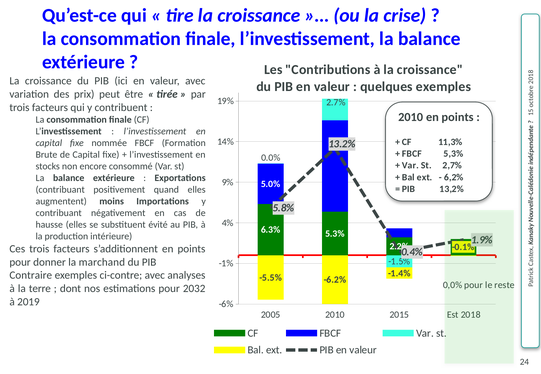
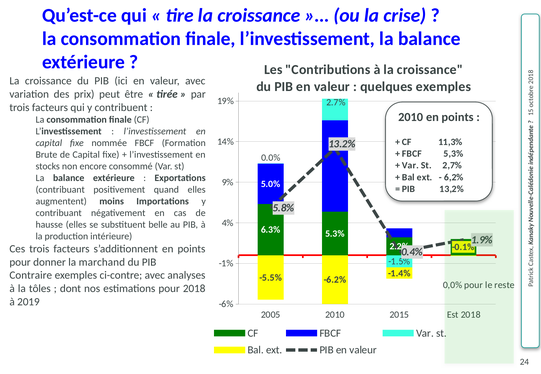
évité: évité -> belle (158, 225)
terre: terre -> tôles (40, 289)
pour 2032: 2032 -> 2018 (194, 289)
